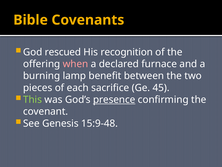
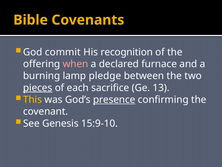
rescued: rescued -> commit (63, 52)
benefit: benefit -> pledge (105, 76)
pieces underline: none -> present (38, 87)
45: 45 -> 13 (161, 87)
This colour: light green -> yellow (33, 99)
15:9-48: 15:9-48 -> 15:9-10 (99, 123)
